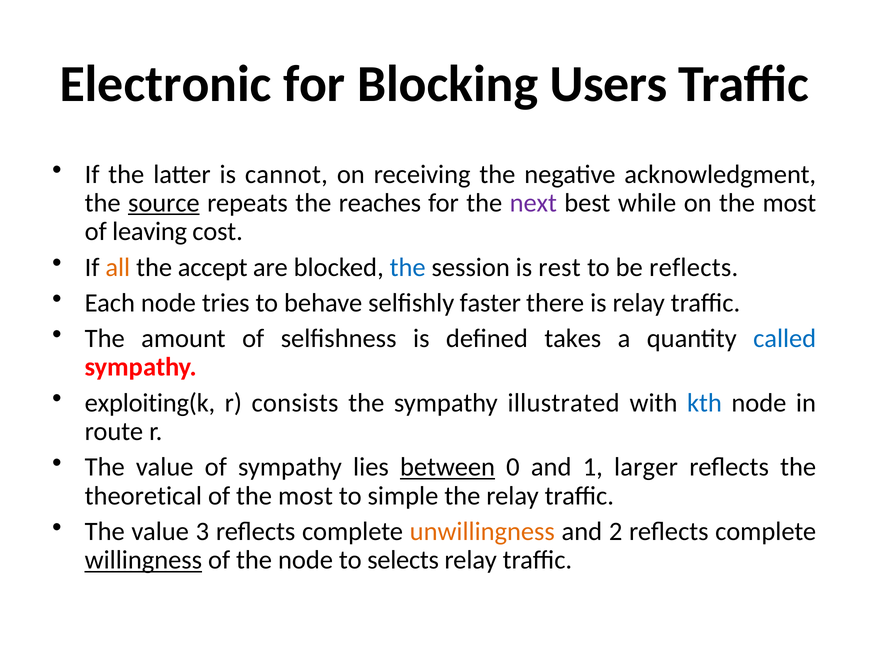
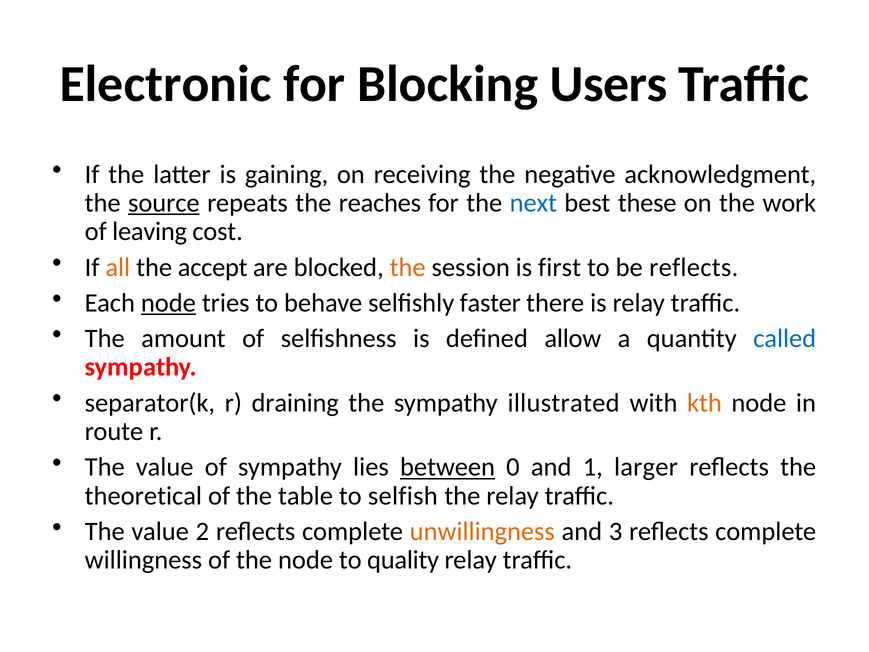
cannot: cannot -> gaining (287, 174)
next colour: purple -> blue (533, 203)
while: while -> these (647, 203)
on the most: most -> work (789, 203)
the colour: blue -> orange (408, 267)
rest: rest -> first (560, 267)
node underline: none -> present (168, 303)
takes: takes -> allow (573, 338)
exploiting(k: exploiting(k -> separator(k (150, 403)
consists: consists -> draining (295, 403)
kth colour: blue -> orange (704, 403)
of the most: most -> table (306, 496)
simple: simple -> selfish (403, 496)
3: 3 -> 2 (202, 531)
2: 2 -> 3 (616, 531)
willingness underline: present -> none (143, 560)
selects: selects -> quality (403, 560)
